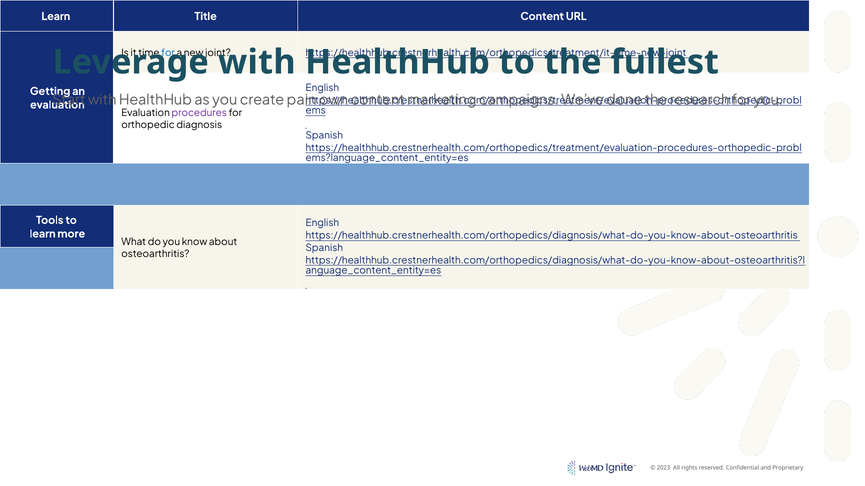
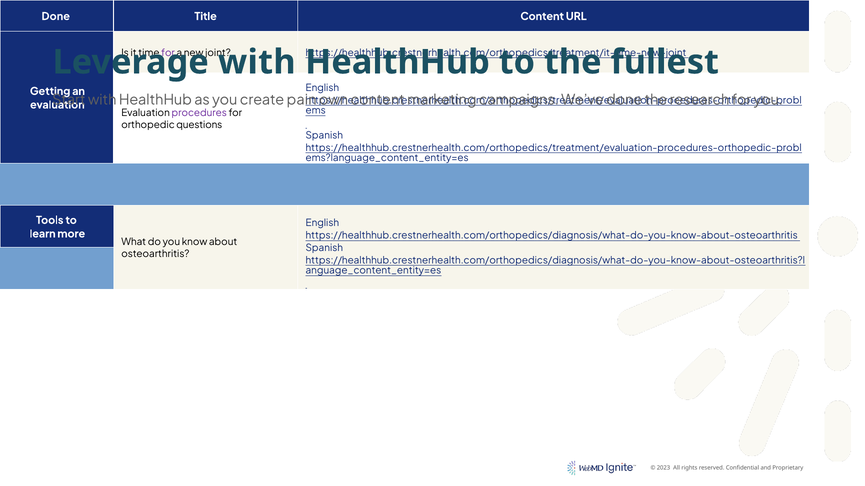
Learn: Learn -> Done (56, 16)
for colour: blue -> purple (168, 53)
diagnosis: diagnosis -> questions (199, 125)
